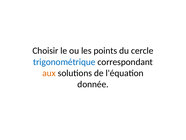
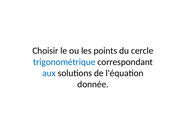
aux colour: orange -> blue (49, 73)
